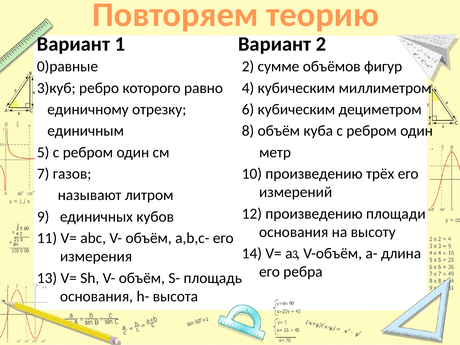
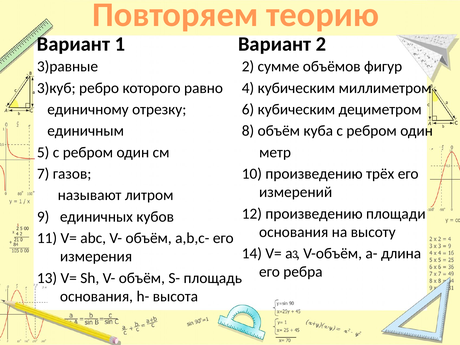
0)равные: 0)равные -> 3)равные (68, 66)
